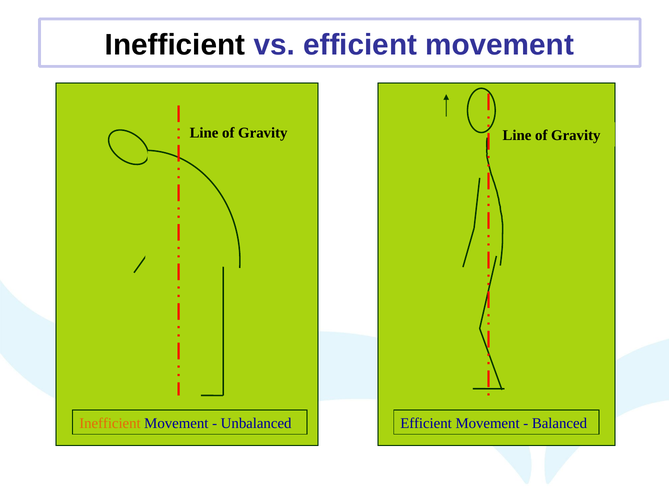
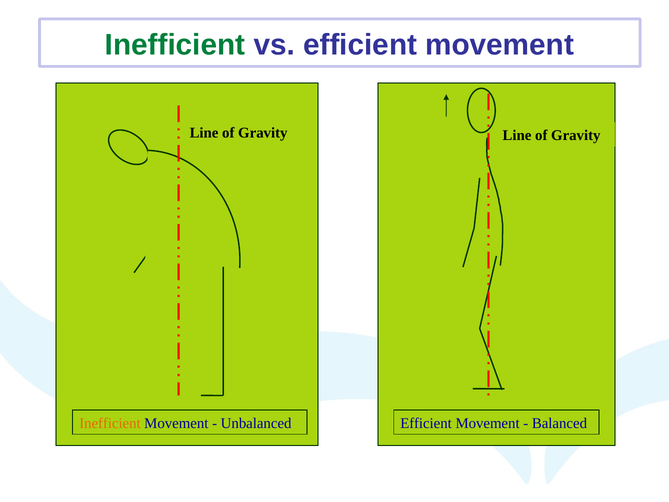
Inefficient colour: black -> green (175, 45)
